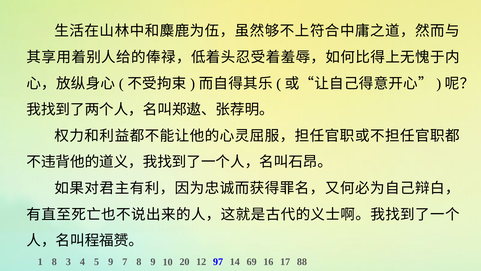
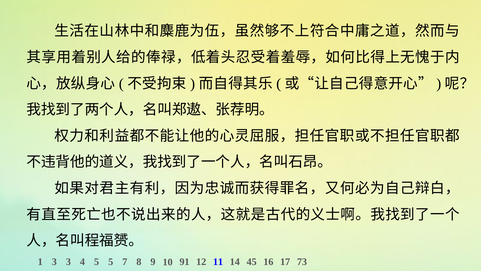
1 8: 8 -> 3 (54, 261)
5 9: 9 -> 5 (111, 261)
20: 20 -> 91 (185, 261)
97: 97 -> 11 (218, 261)
69: 69 -> 45 (252, 261)
88: 88 -> 73 (302, 261)
